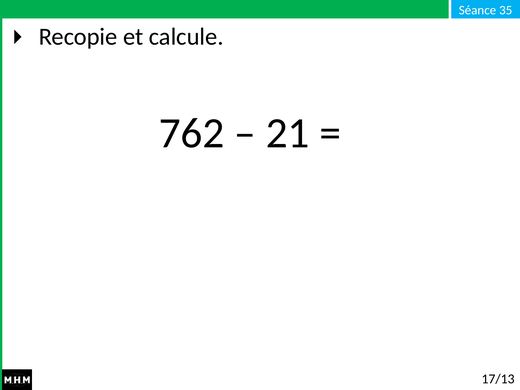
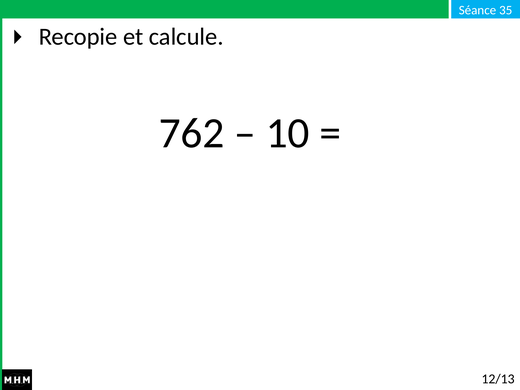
21: 21 -> 10 (288, 133)
17/13: 17/13 -> 12/13 (498, 379)
